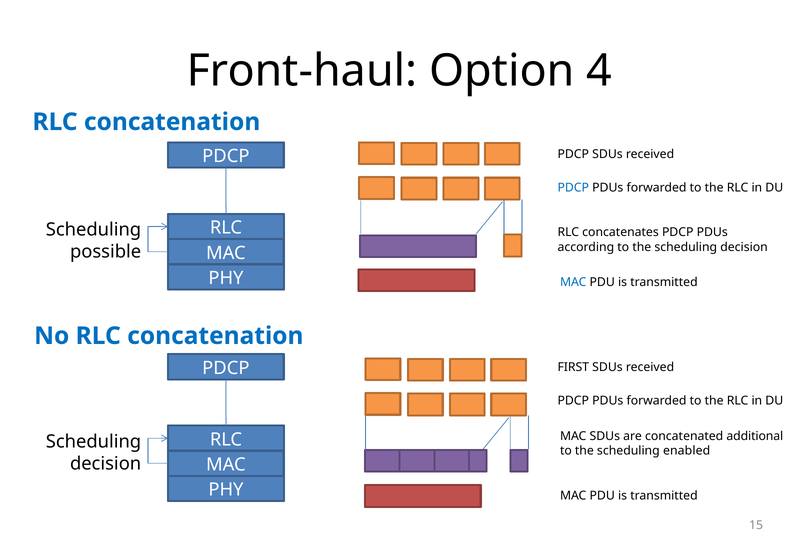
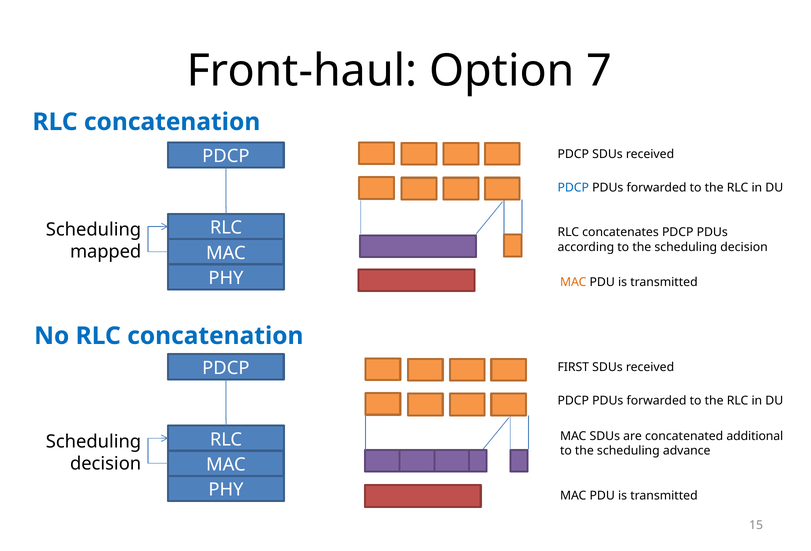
4: 4 -> 7 (599, 71)
possible: possible -> mapped (106, 252)
MAC colour: blue -> orange (573, 283)
enabled: enabled -> advance (687, 451)
